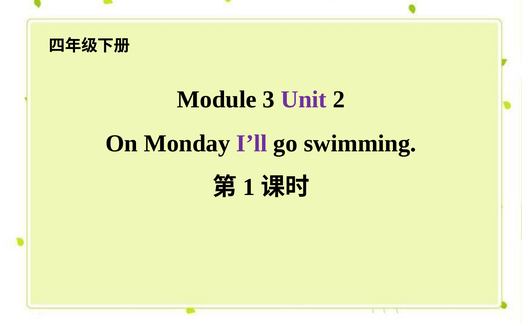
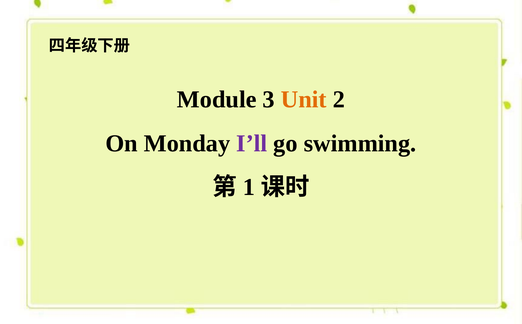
Unit colour: purple -> orange (304, 99)
